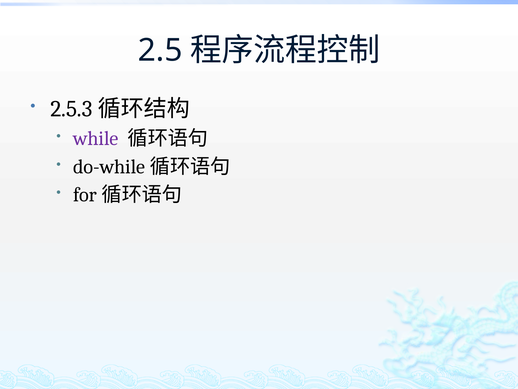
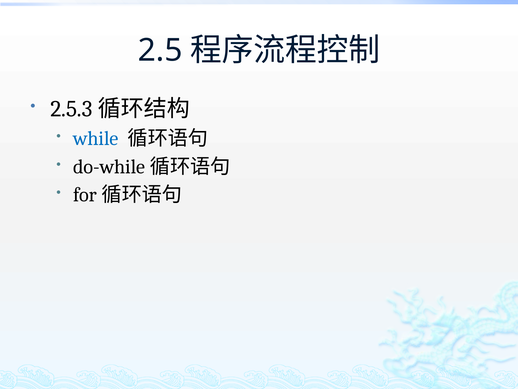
while colour: purple -> blue (96, 138)
